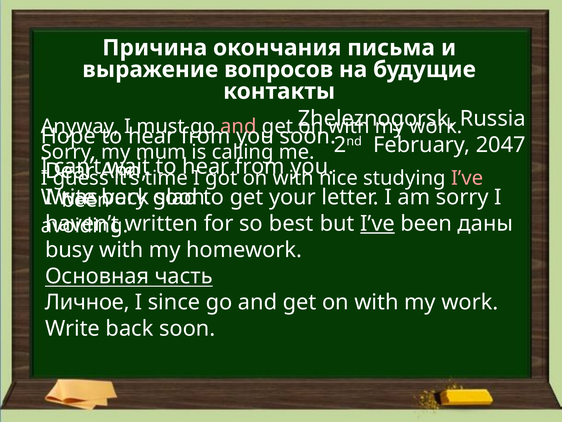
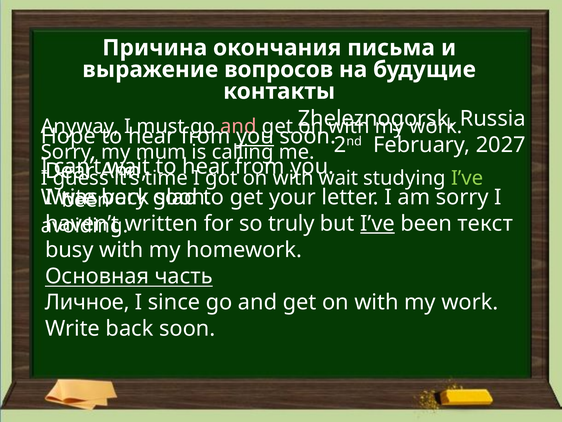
you underline: none -> present (255, 136)
2047: 2047 -> 2027 (501, 145)
with nice: nice -> wait (339, 178)
I’ve colour: pink -> light green (467, 178)
best: best -> truly (291, 223)
даны: даны -> текст (485, 223)
